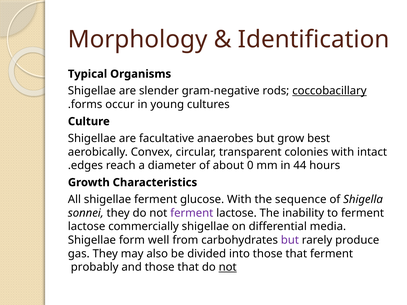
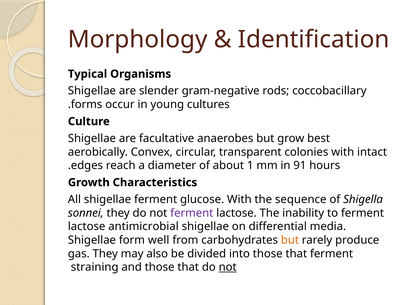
coccobacillary underline: present -> none (329, 91)
0: 0 -> 1 (250, 166)
44: 44 -> 91 (300, 166)
commercially: commercially -> antimicrobial (143, 227)
but colour: purple -> orange (290, 240)
probably: probably -> straining (95, 267)
